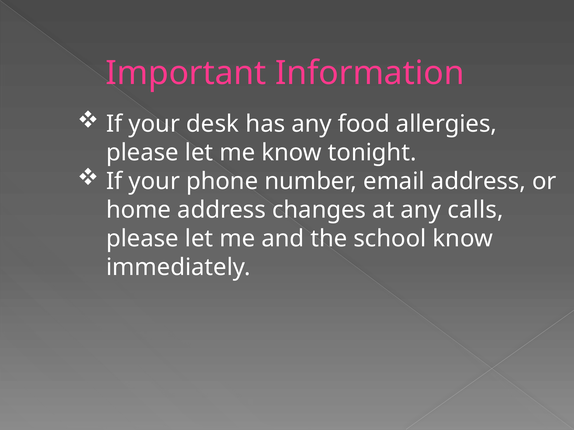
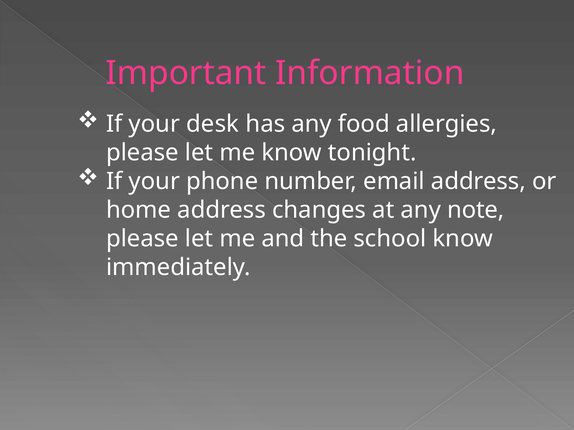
calls: calls -> note (476, 210)
